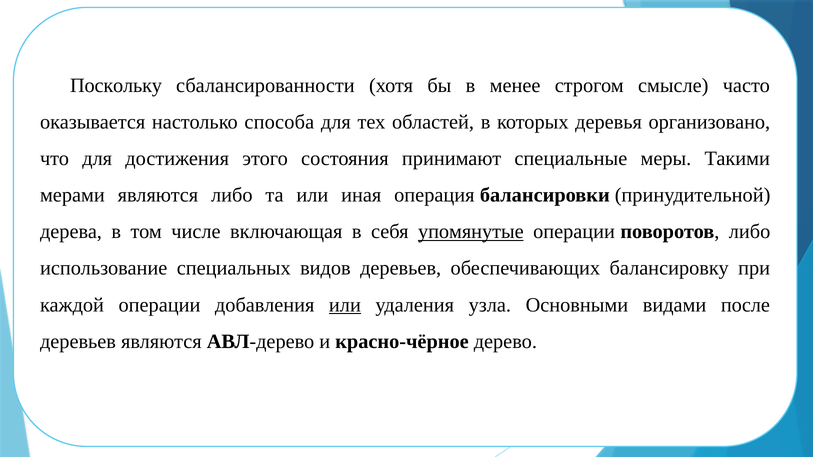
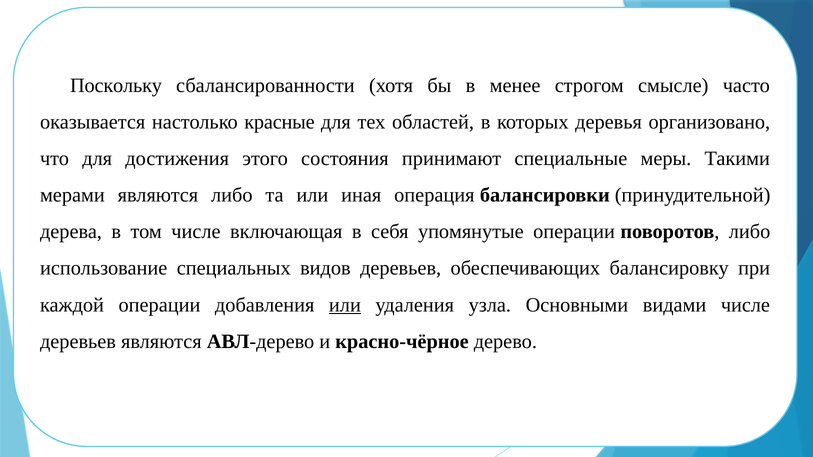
способа: способа -> красные (280, 122)
упомянутые underline: present -> none (471, 232)
видами после: после -> числе (745, 305)
